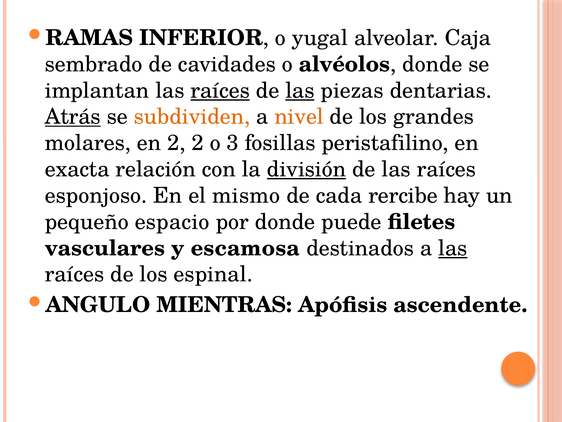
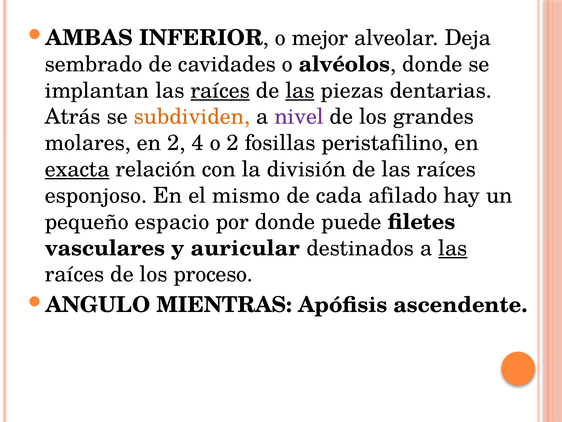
RAMAS: RAMAS -> AMBAS (89, 38)
yugal: yugal -> mejor (320, 38)
Caja: Caja -> Deja (468, 38)
Atrás underline: present -> none (73, 117)
nivel colour: orange -> purple (299, 117)
2 2: 2 -> 4 (198, 143)
o 3: 3 -> 2 (233, 143)
exacta underline: none -> present (77, 169)
división underline: present -> none (307, 169)
rercibe: rercibe -> afilado (403, 195)
escamosa: escamosa -> auricular (245, 248)
espinal: espinal -> proceso (213, 274)
